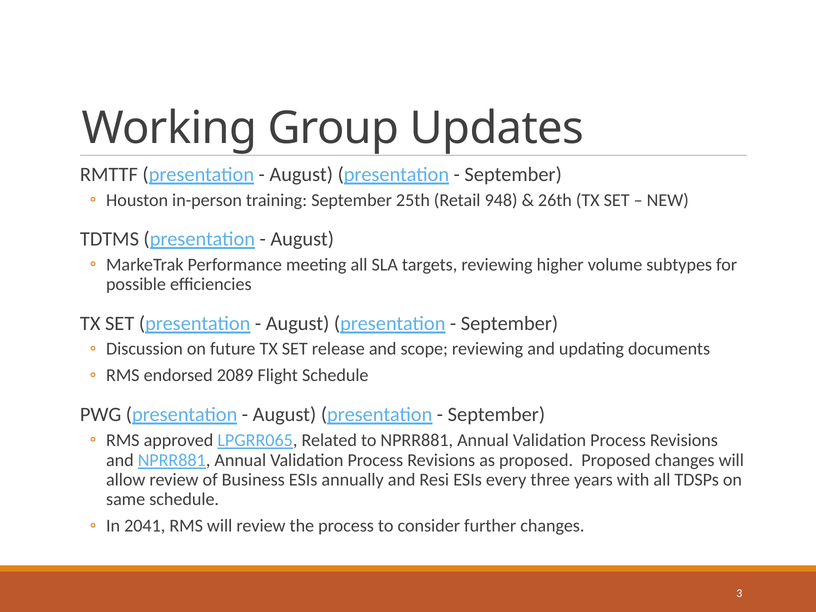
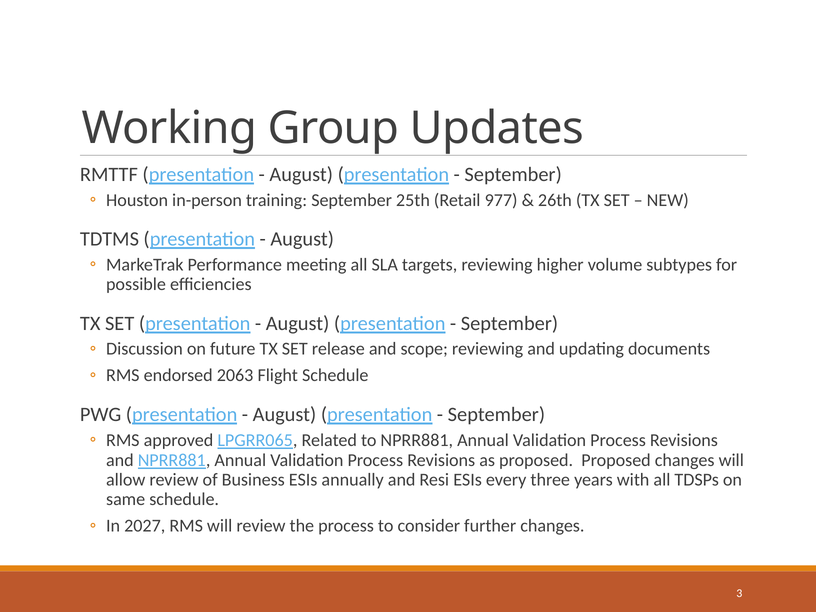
948: 948 -> 977 (501, 200)
2089: 2089 -> 2063 (235, 375)
2041: 2041 -> 2027 (145, 526)
